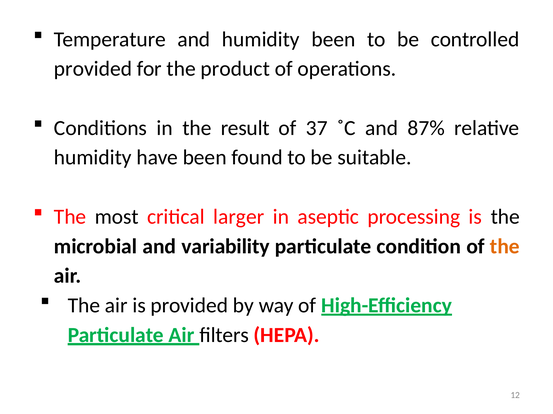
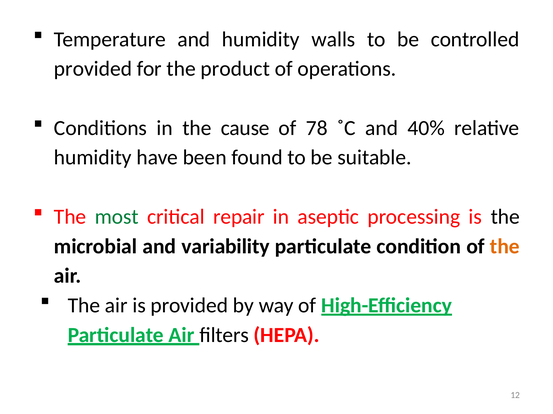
humidity been: been -> walls (333, 39)
result: result -> cause (245, 128)
37: 37 -> 78 (317, 128)
87%: 87% -> 40% (426, 128)
most colour: black -> green (117, 217)
larger: larger -> repair (239, 217)
